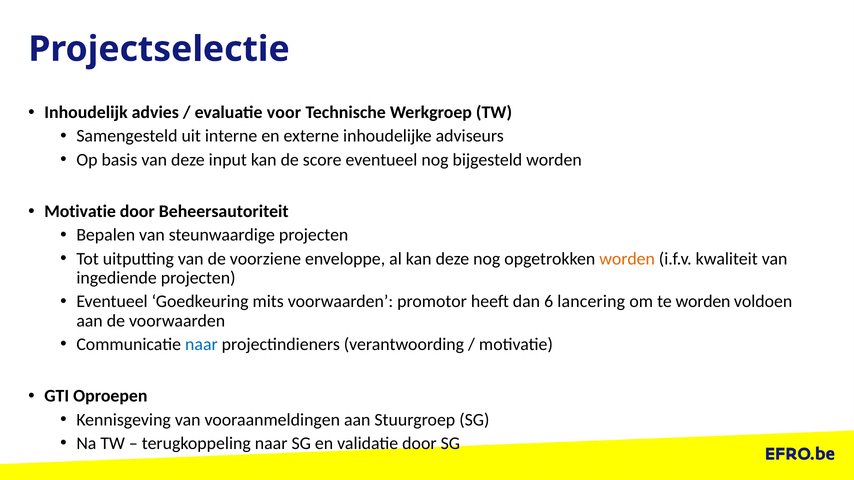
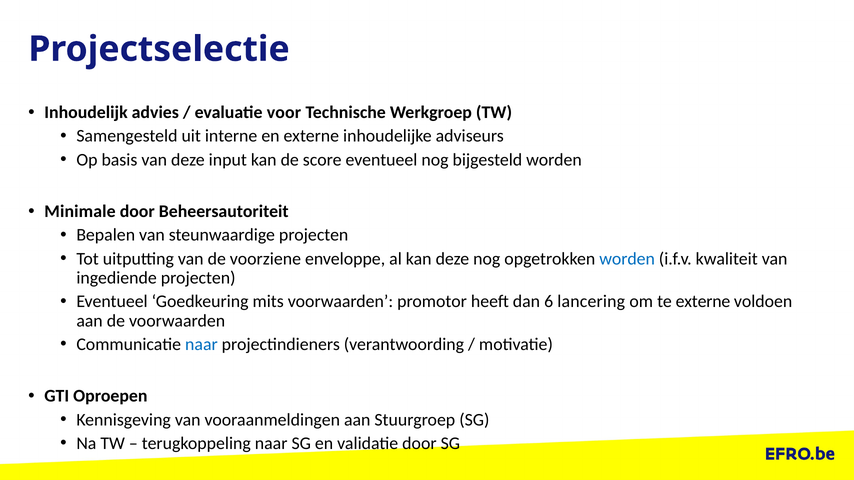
Motivatie: Motivatie -> Minimale (80, 212)
worden colour: orange -> blue (627, 259)
te worden: worden -> externe (703, 302)
